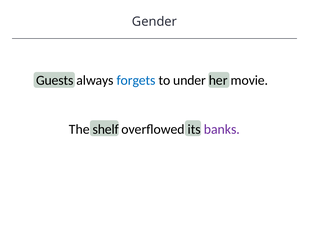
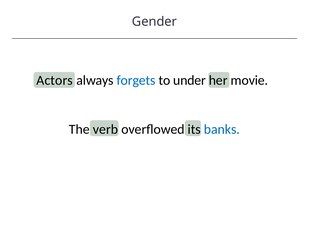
Guests: Guests -> Actors (55, 80)
shelf: shelf -> verb (105, 129)
banks colour: purple -> blue (222, 129)
